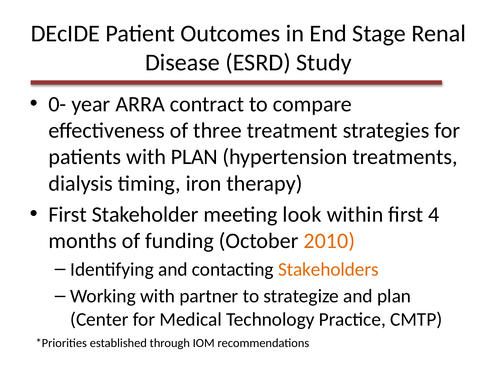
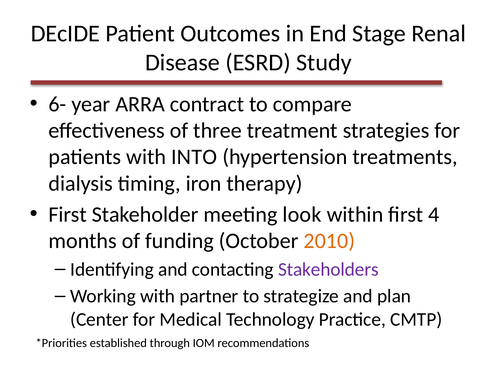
0-: 0- -> 6- (57, 104)
with PLAN: PLAN -> INTO (194, 157)
Stakeholders colour: orange -> purple (328, 270)
